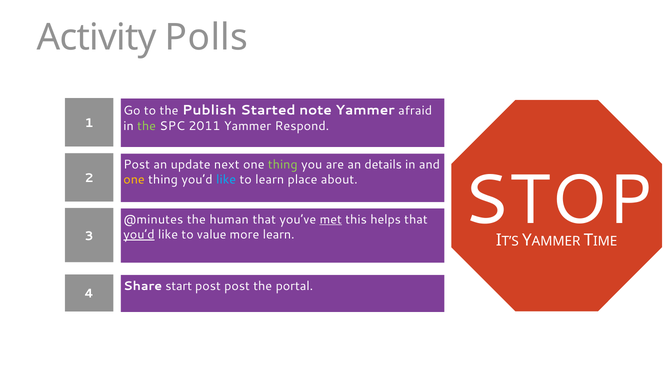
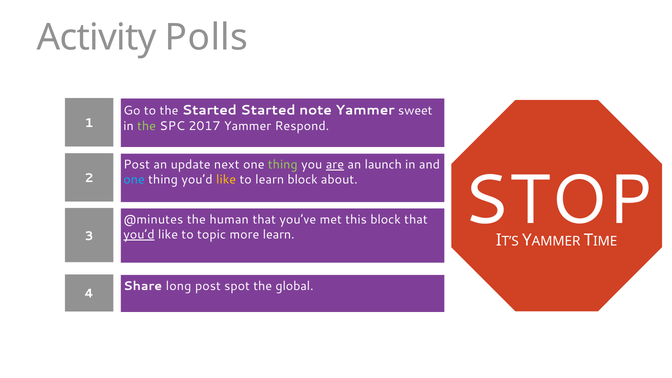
the Publish: Publish -> Started (209, 110)
afraid: afraid -> sweet (415, 111)
2011: 2011 -> 2017 (204, 126)
are underline: none -> present (335, 165)
details: details -> launch (383, 165)
one colour: yellow -> light blue (134, 180)
like colour: light blue -> yellow (226, 180)
learn place: place -> block (303, 180)
met underline: present -> none (331, 219)
this helps: helps -> block (386, 219)
value: value -> topic (212, 234)
start: start -> long (179, 286)
post post: post -> spot (237, 286)
portal: portal -> global (294, 286)
